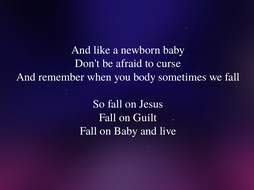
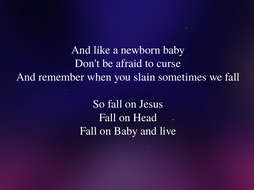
body: body -> slain (144, 77)
Guilt: Guilt -> Head (145, 118)
